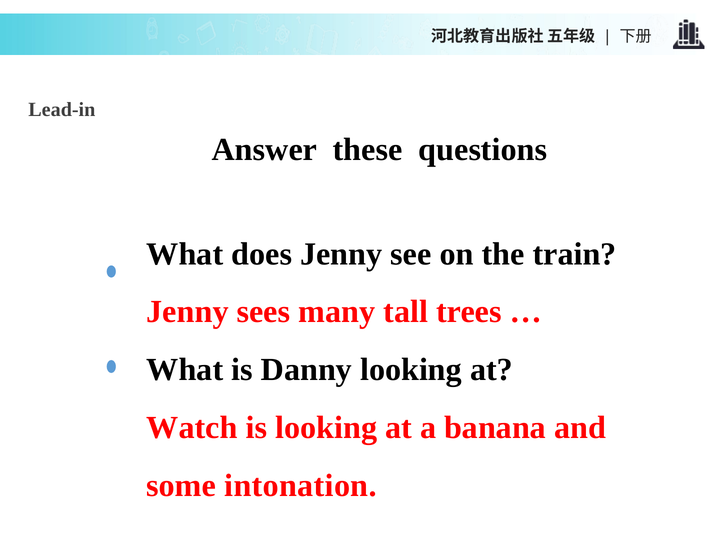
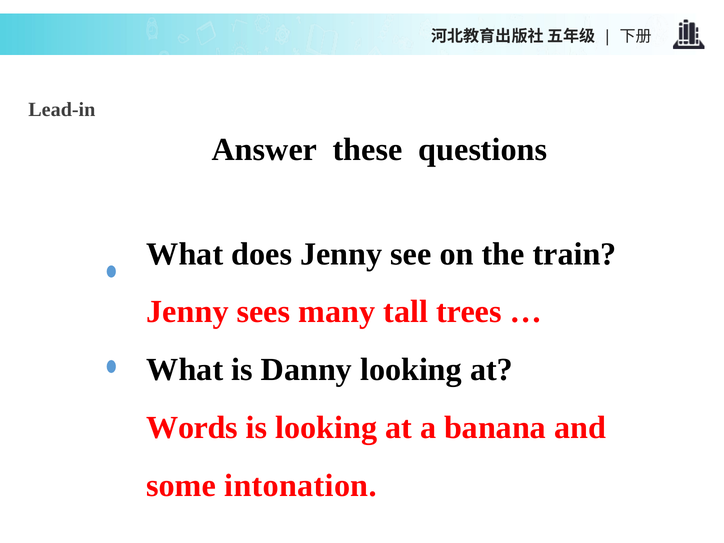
Watch: Watch -> Words (192, 428)
